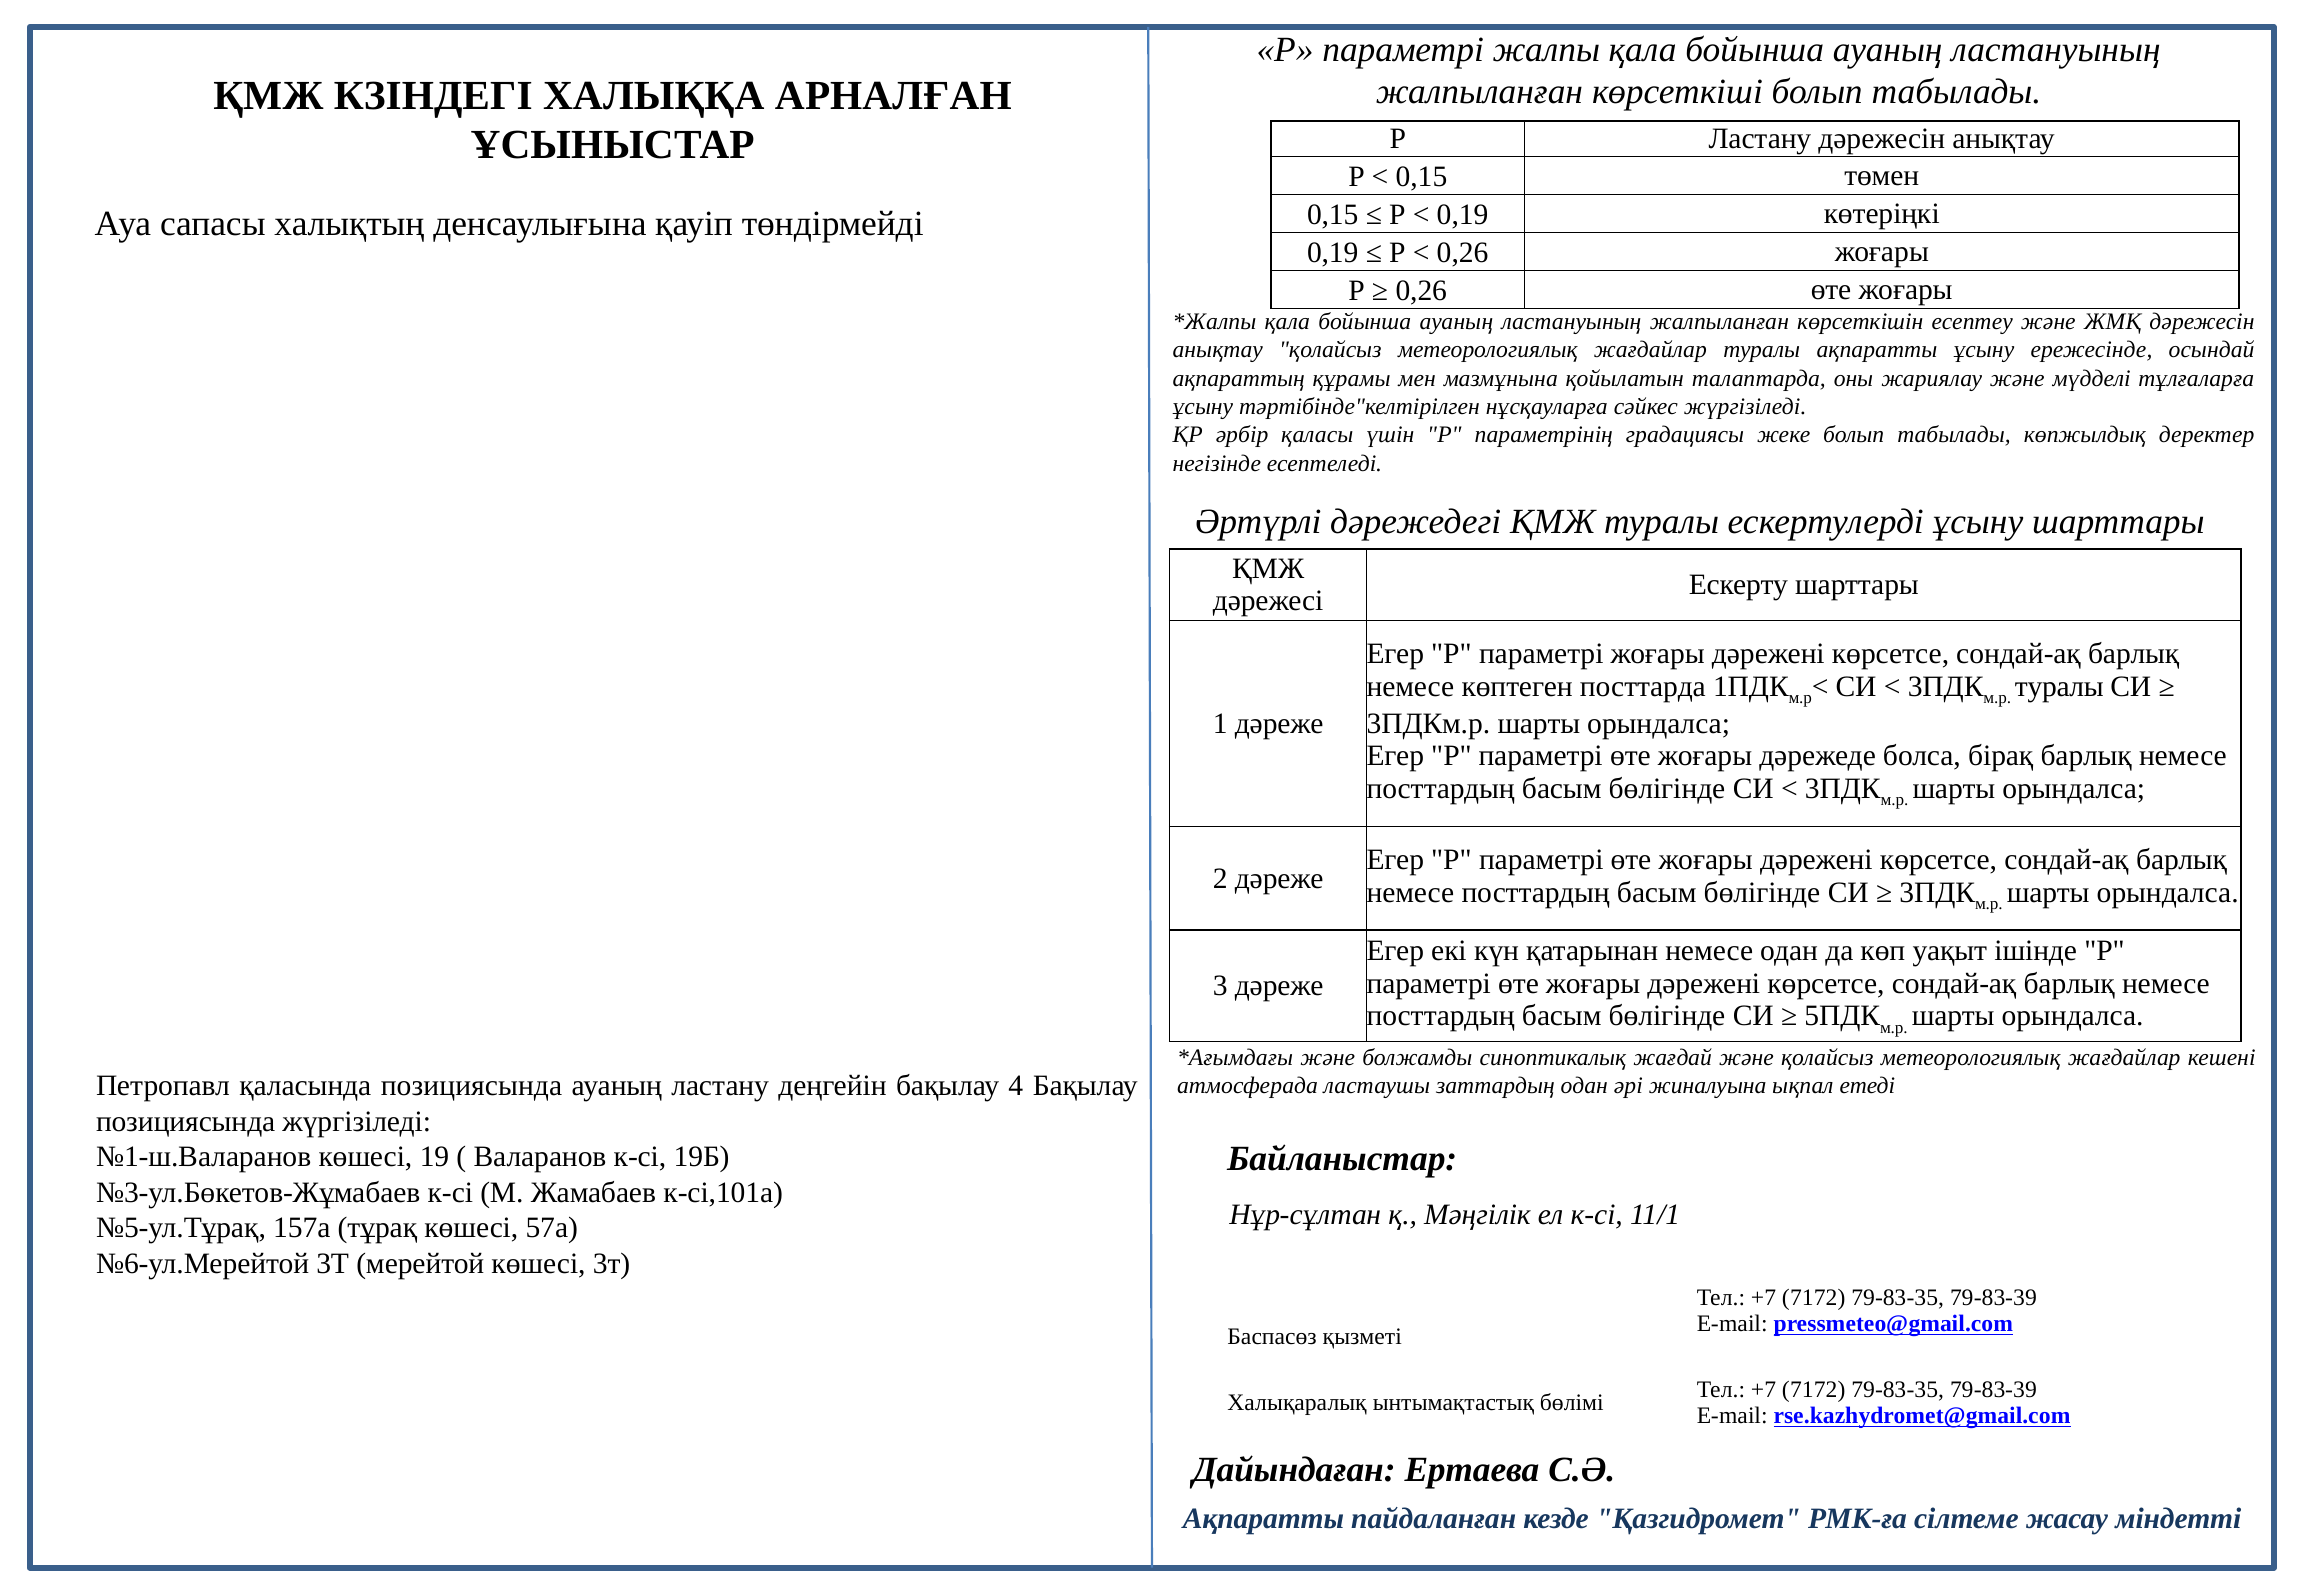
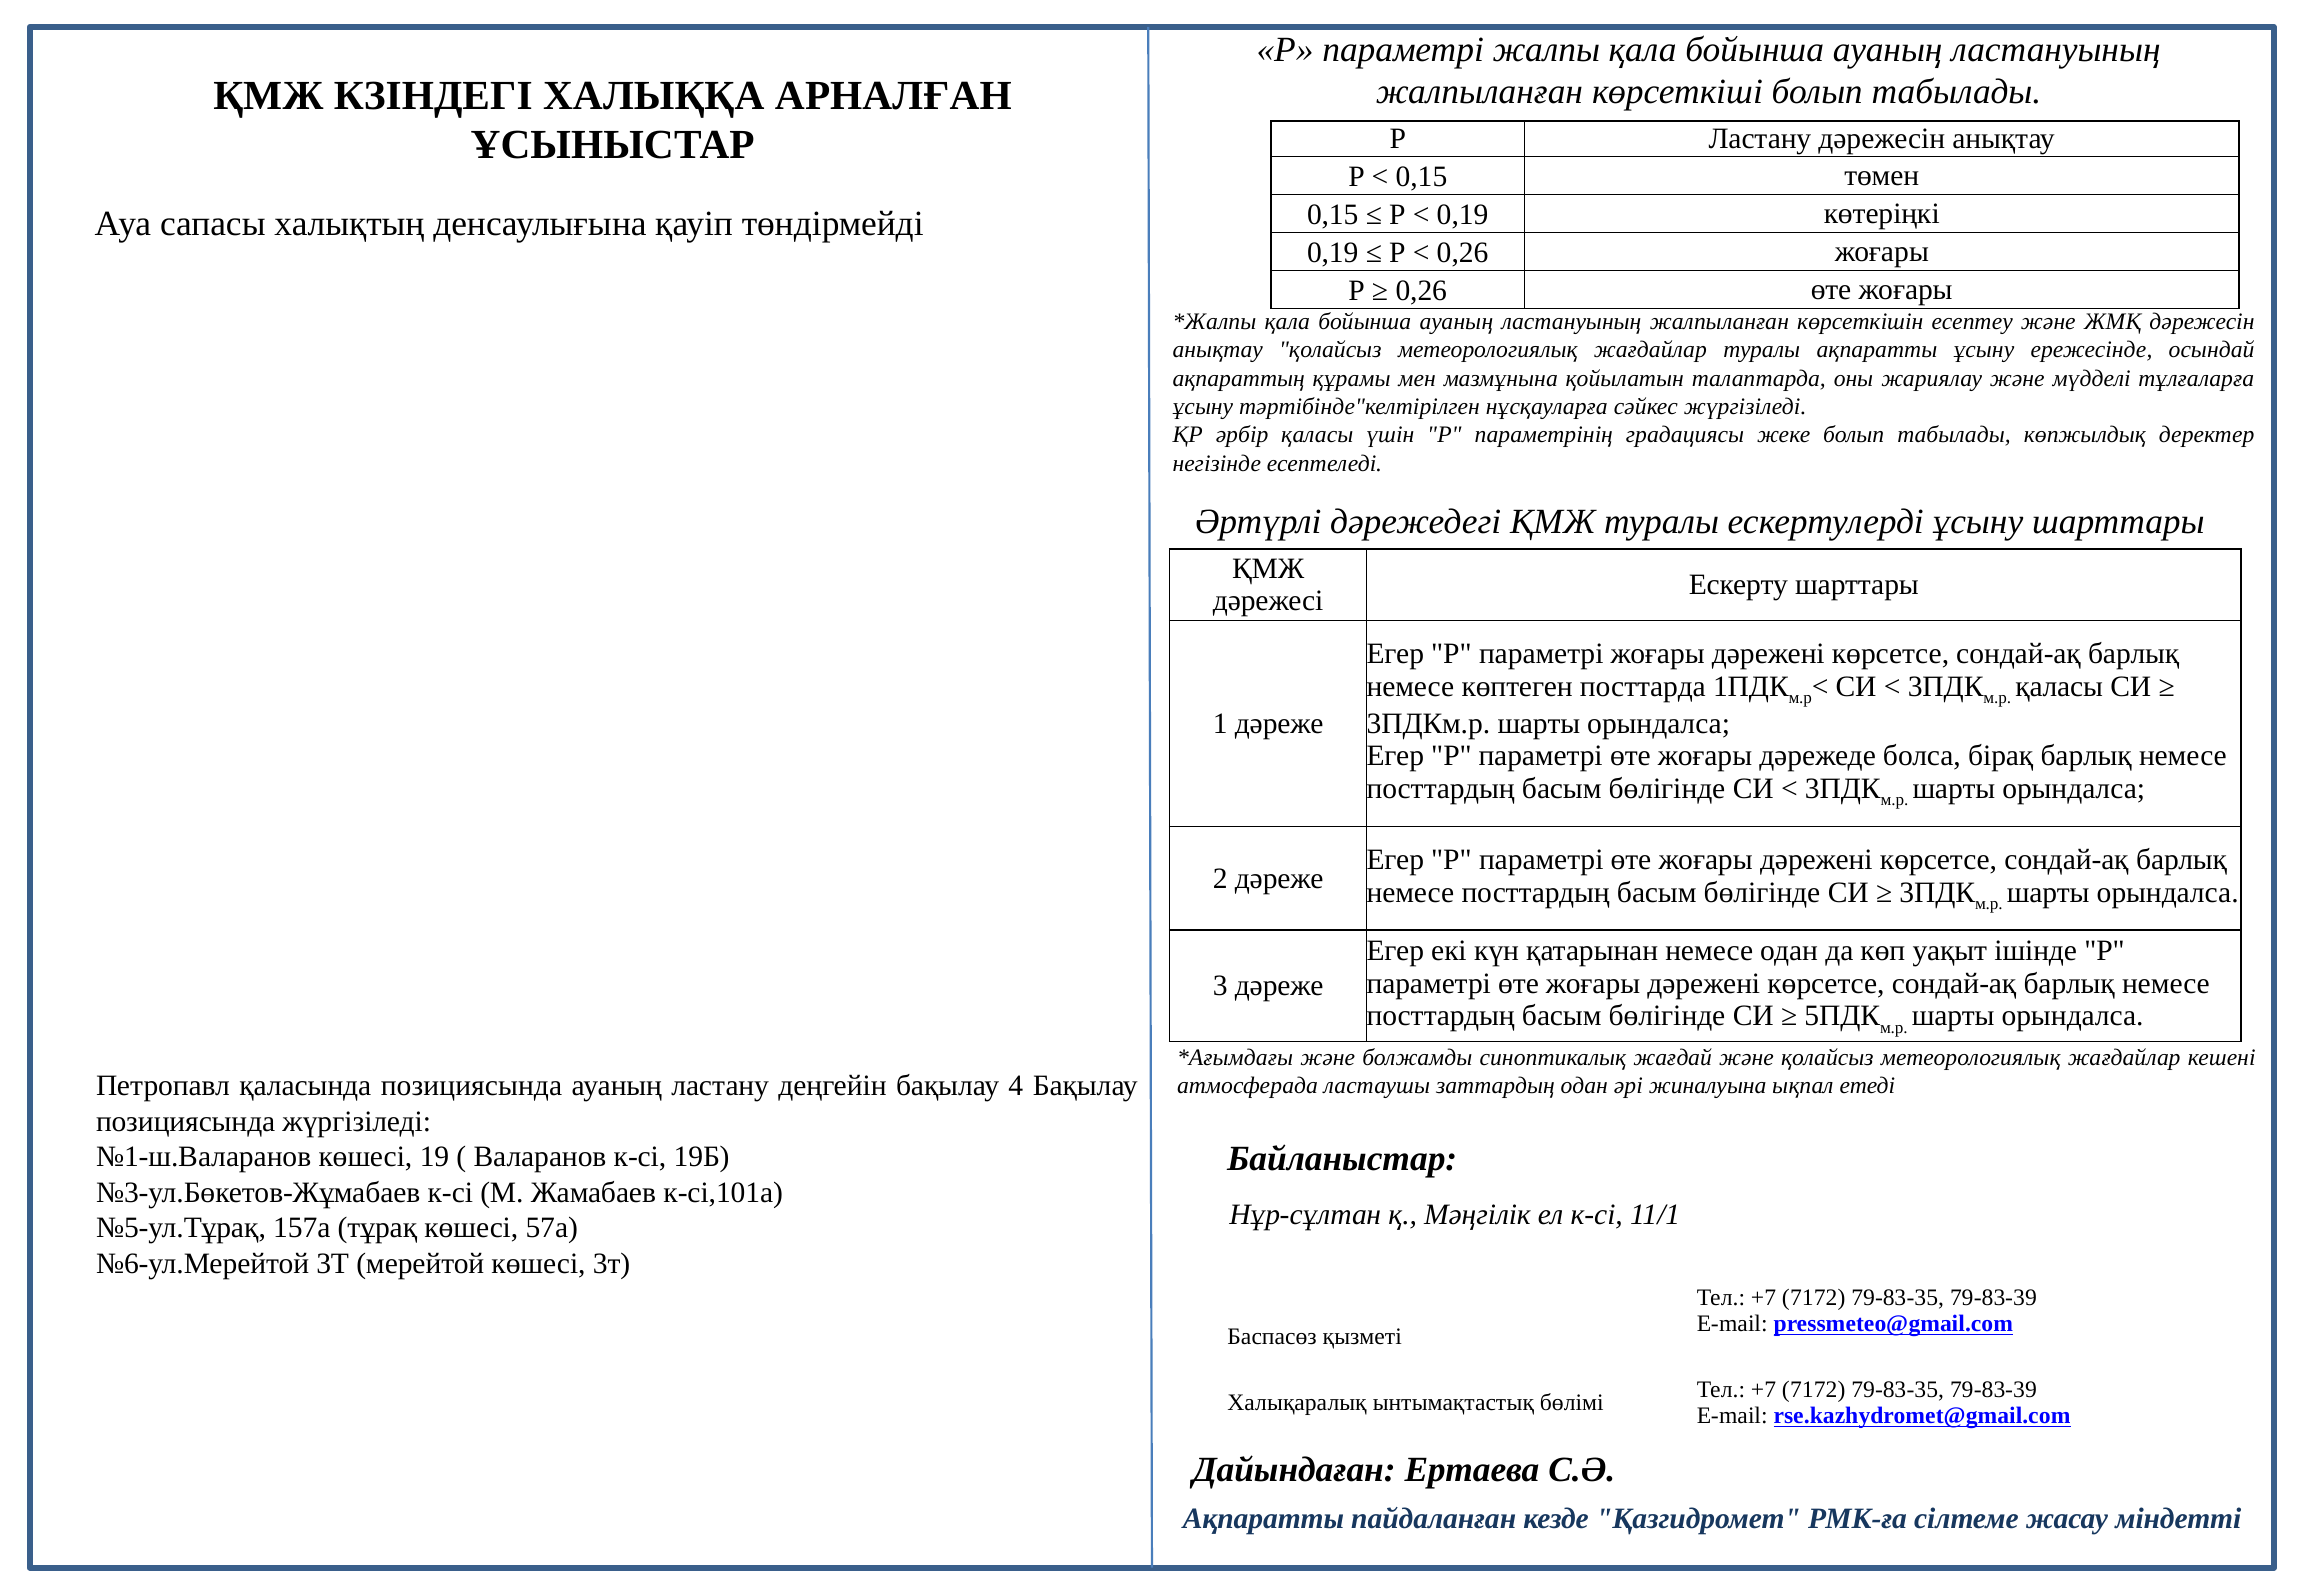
туралы: туралы -> қаласы (2059, 686)
